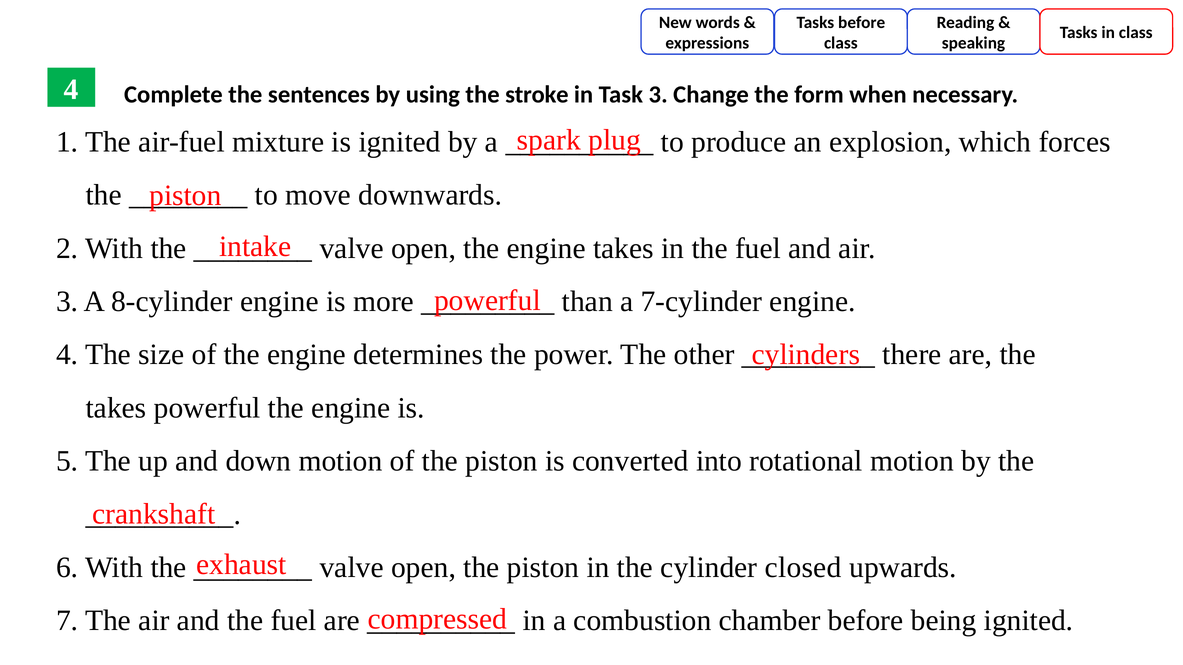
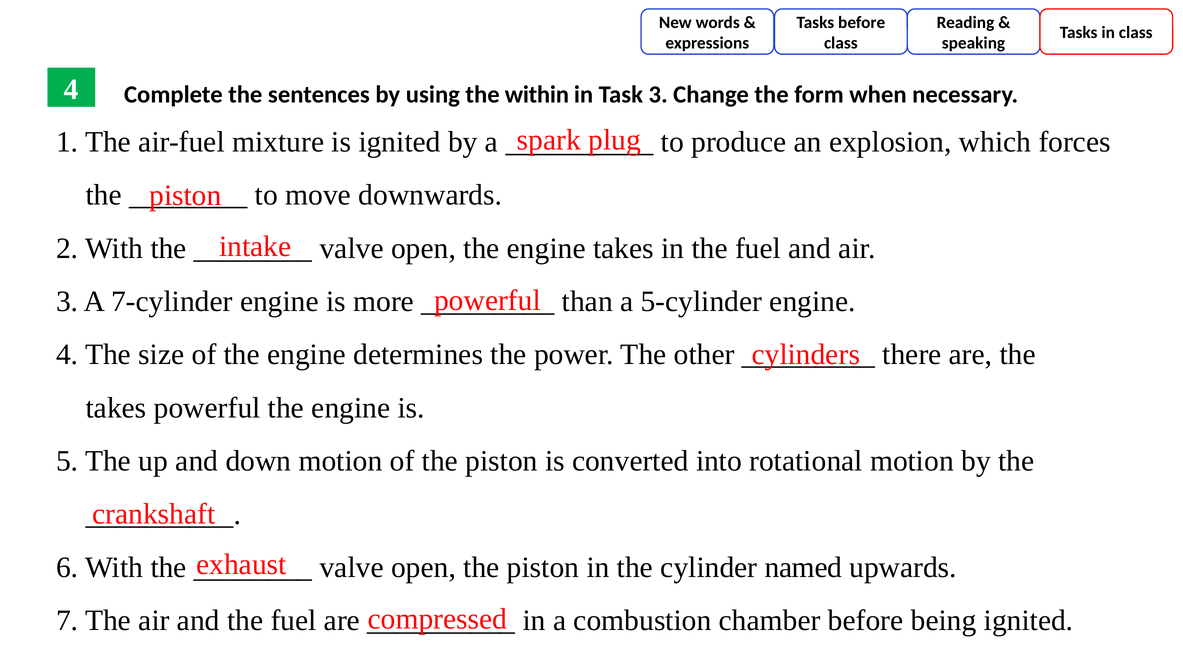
stroke: stroke -> within (537, 95)
8-cylinder: 8-cylinder -> 7-cylinder (172, 302)
7-cylinder: 7-cylinder -> 5-cylinder (701, 302)
closed: closed -> named (803, 568)
